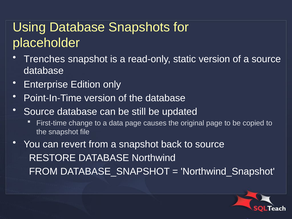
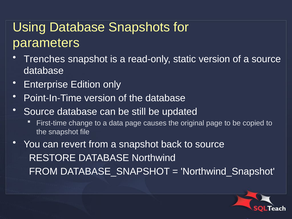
placeholder: placeholder -> parameters (46, 43)
